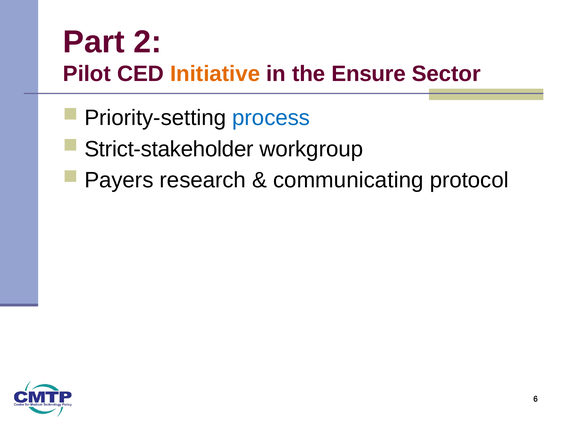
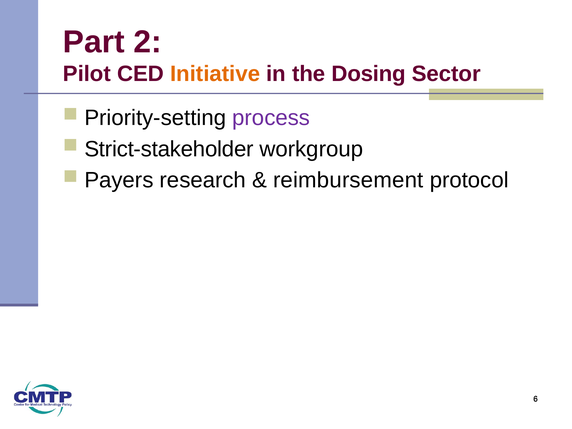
Ensure: Ensure -> Dosing (369, 74)
process colour: blue -> purple (271, 118)
communicating: communicating -> reimbursement (348, 180)
